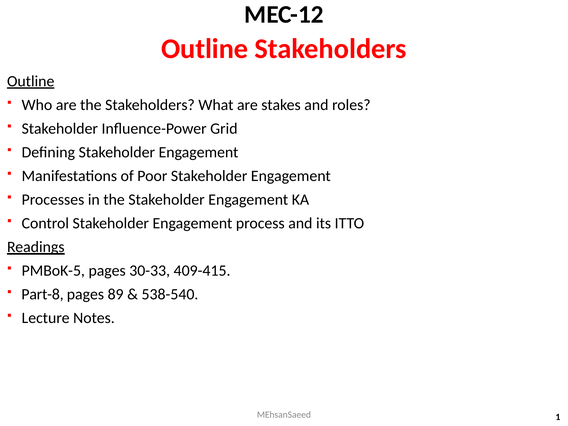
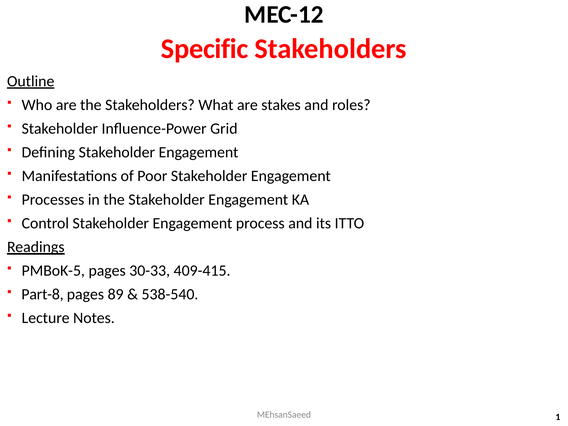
Outline: Outline -> Specific (205, 49)
